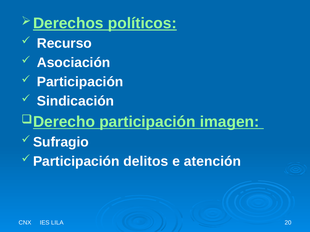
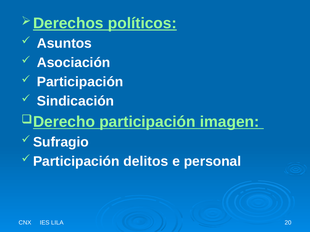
Recurso: Recurso -> Asuntos (64, 43)
atención: atención -> personal (213, 162)
